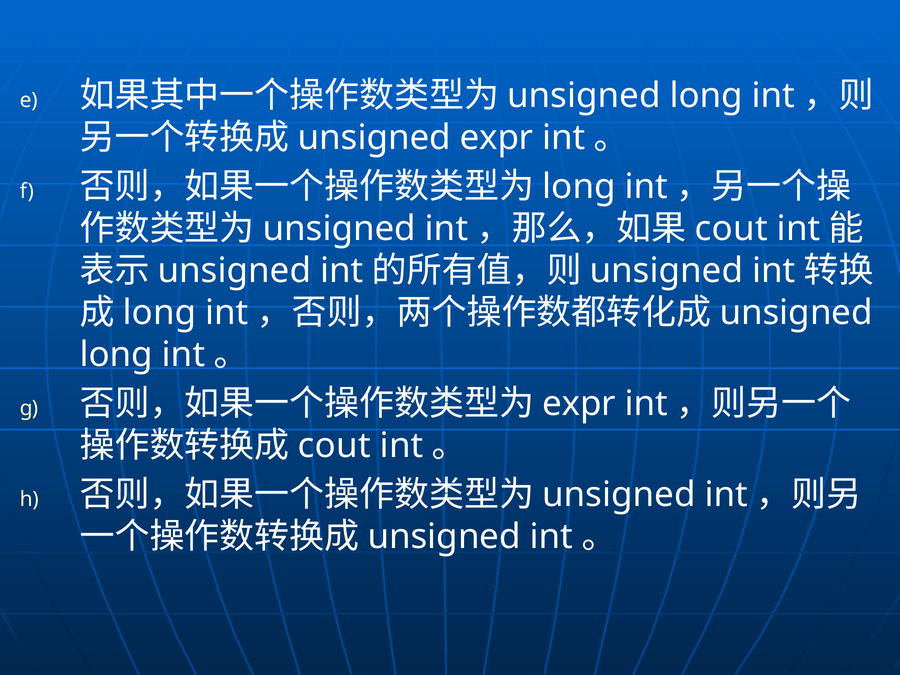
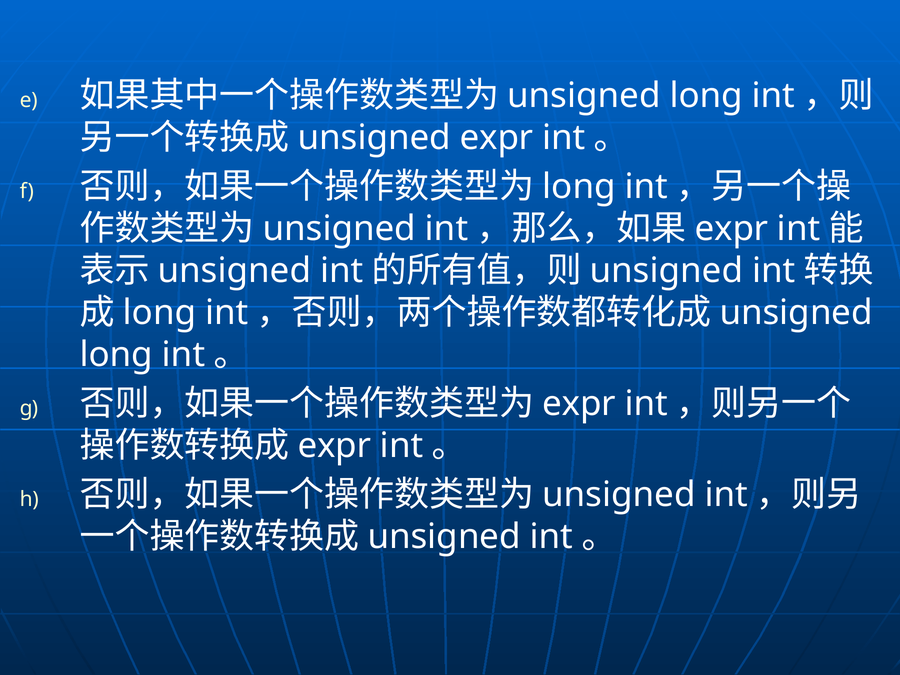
cout: cout -> expr (732, 229)
cout: cout -> expr (334, 446)
